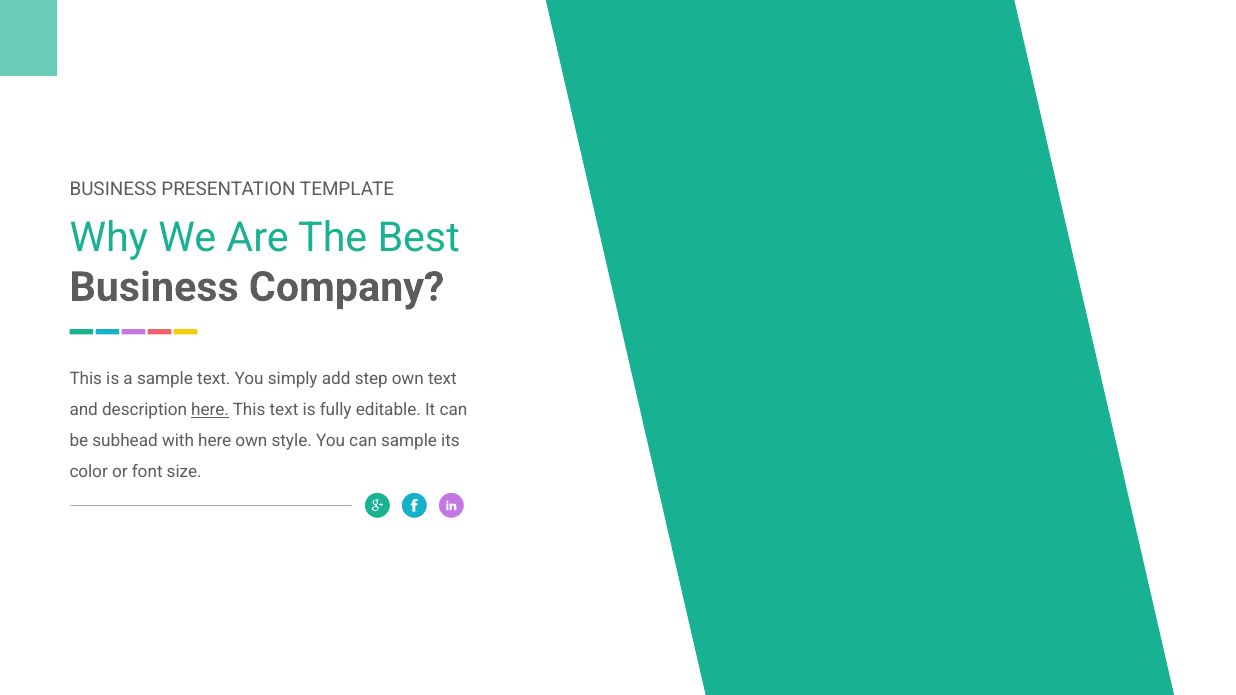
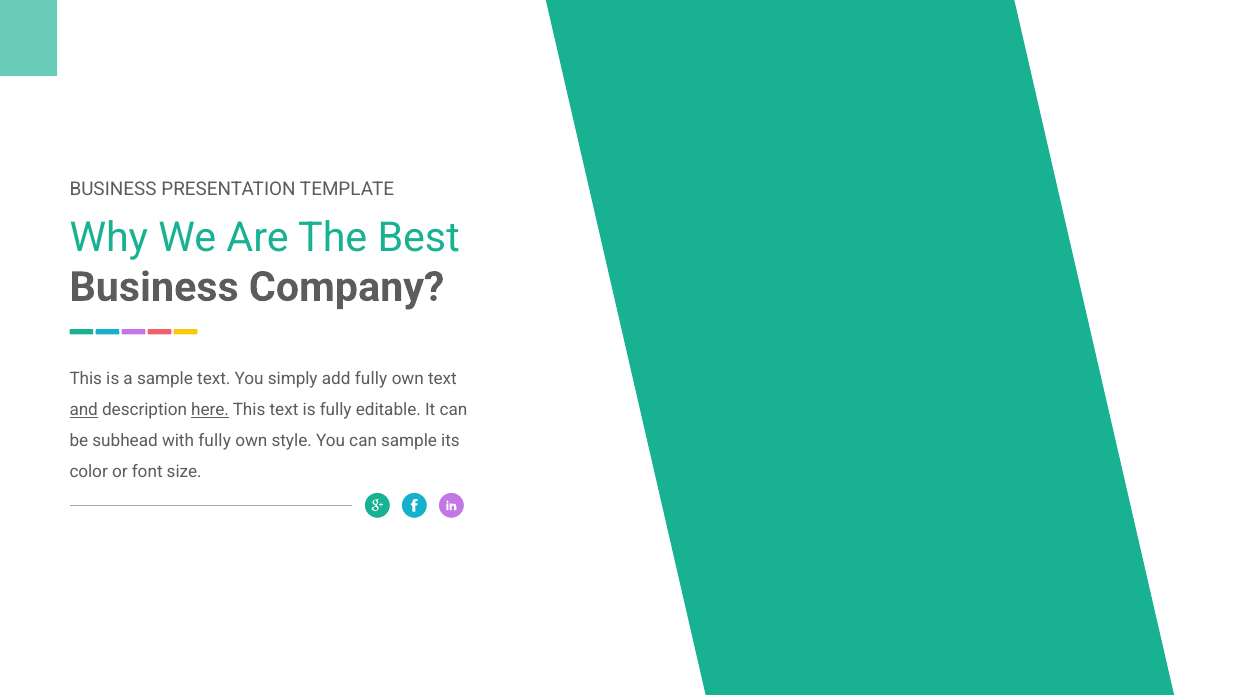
add step: step -> fully (371, 379)
and underline: none -> present (84, 410)
with here: here -> fully (215, 441)
